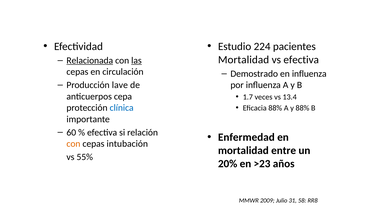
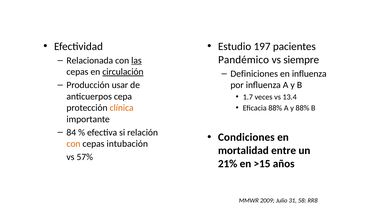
224: 224 -> 197 (262, 46)
Mortalidad: Mortalidad -> Pandémico (244, 60)
vs efectiva: efectiva -> siempre (301, 60)
Relacionada underline: present -> none (90, 61)
circulación underline: none -> present (123, 72)
Demostrado: Demostrado -> Definiciones (254, 74)
lave: lave -> usar (120, 85)
clínica colour: blue -> orange (122, 108)
60: 60 -> 84 (71, 133)
Enfermedad: Enfermedad -> Condiciones (246, 137)
55%: 55% -> 57% (85, 157)
20%: 20% -> 21% (228, 164)
>23: >23 -> >15 (262, 164)
